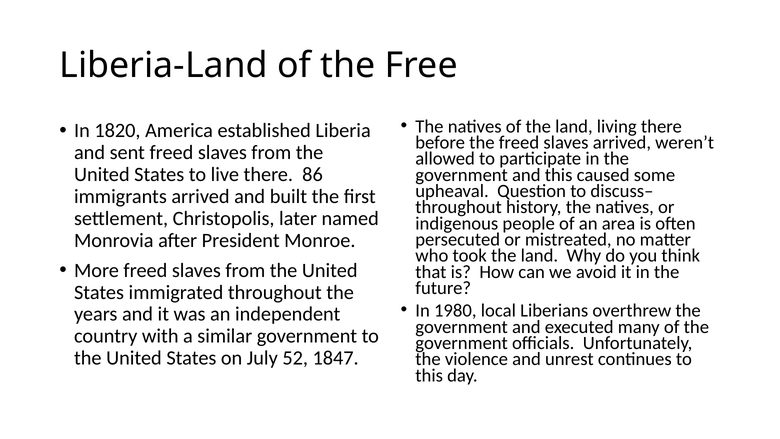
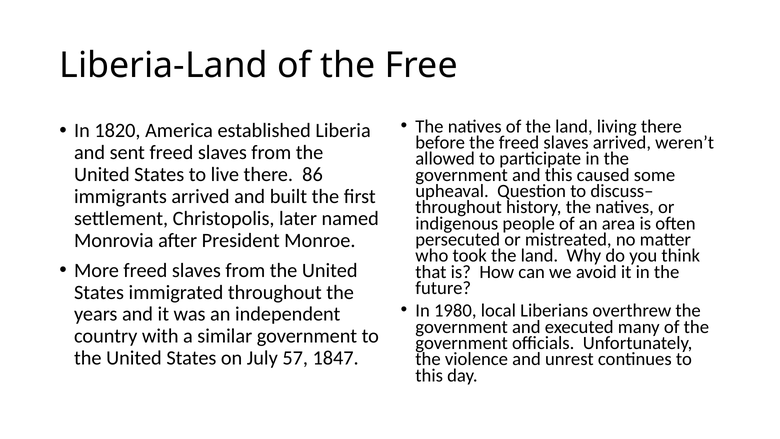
52: 52 -> 57 (295, 358)
